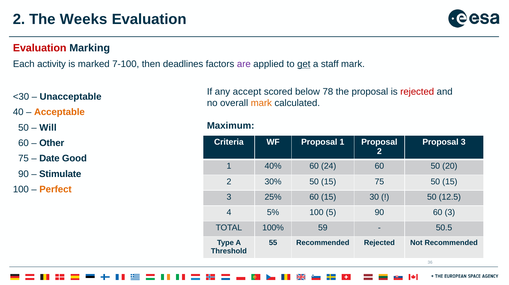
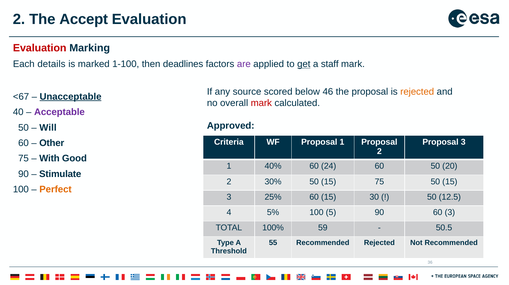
Weeks: Weeks -> Accept (84, 19)
activity: activity -> details (51, 64)
7-100: 7-100 -> 1-100 (126, 64)
accept: accept -> source (247, 92)
78: 78 -> 46 (328, 92)
rejected colour: red -> orange (417, 92)
<30: <30 -> <67 (21, 97)
Unacceptable underline: none -> present (71, 97)
mark colour: orange -> red (261, 103)
Acceptable colour: orange -> purple (59, 112)
Maximum: Maximum -> Approved (231, 126)
Date: Date -> With (49, 159)
